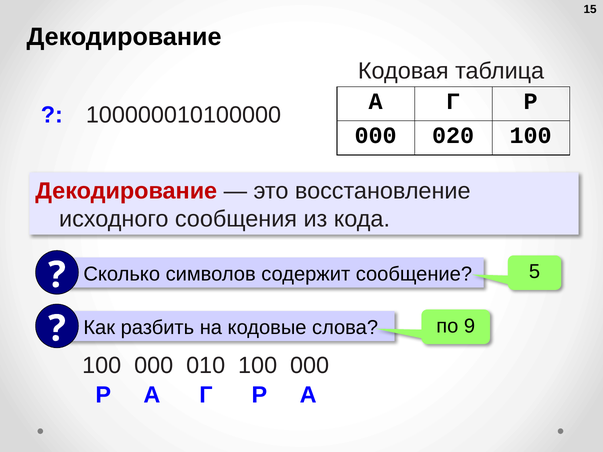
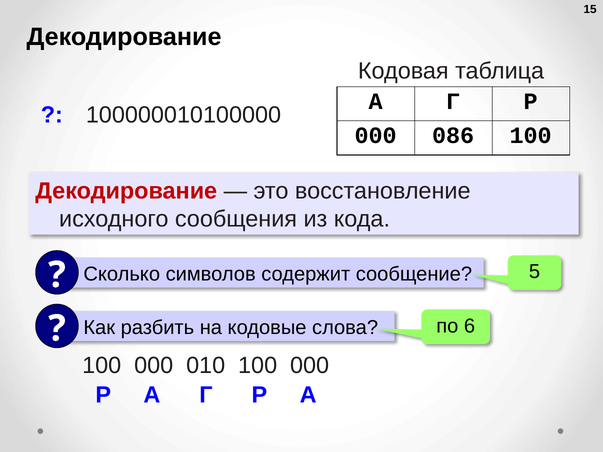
020: 020 -> 086 (453, 136)
9: 9 -> 6 (469, 326)
